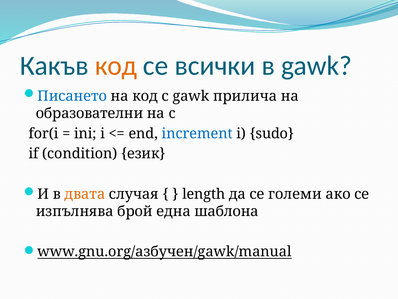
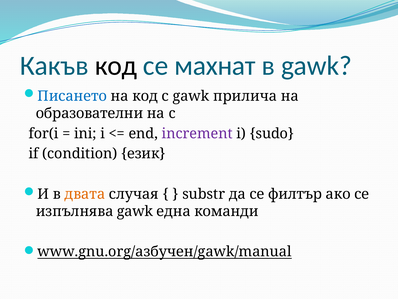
код colour: orange -> black (116, 66)
всички: всички -> махнат (215, 66)
increment colour: blue -> purple (197, 133)
length: length -> substr (204, 194)
големи: големи -> филтър (295, 194)
изпълнява брой: брой -> gawk (135, 211)
шаблона: шаблона -> команди (226, 211)
